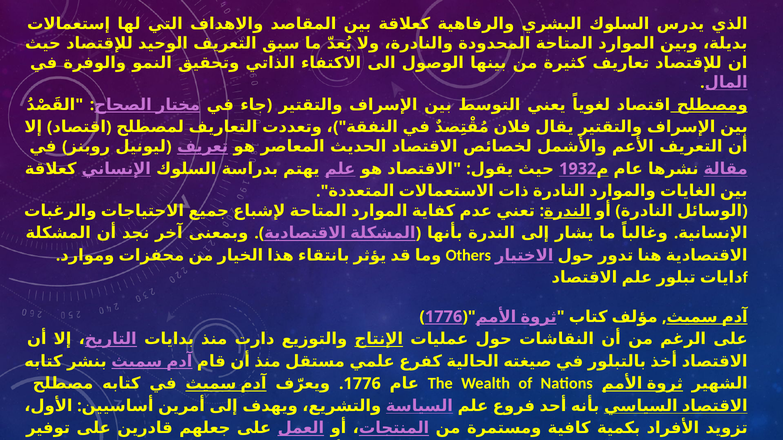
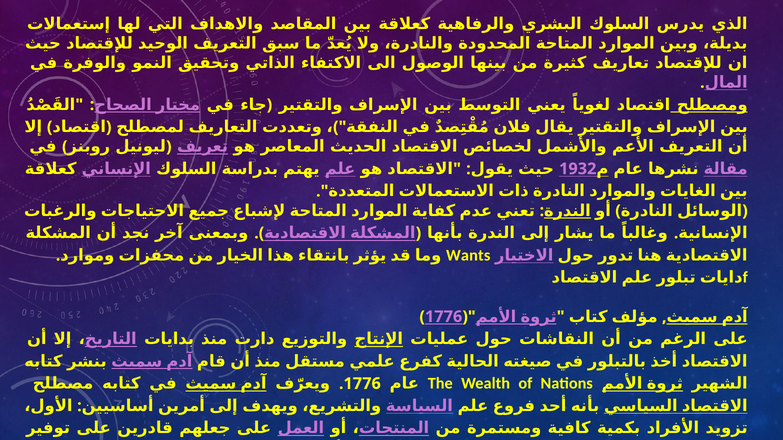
Others: Others -> Wants (468, 255)
